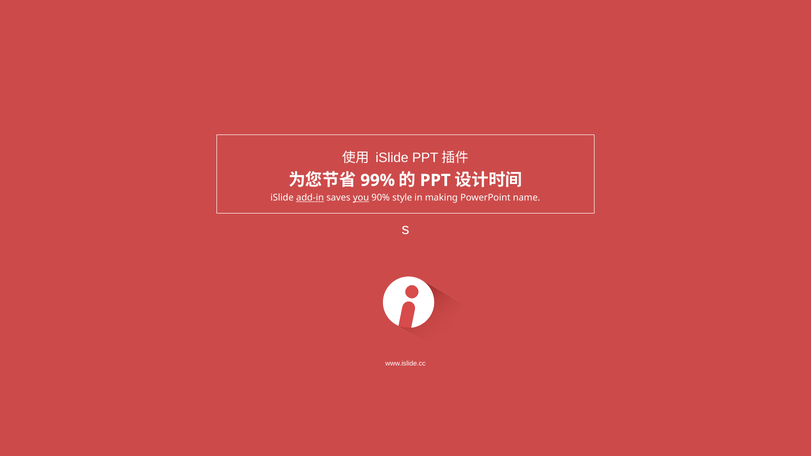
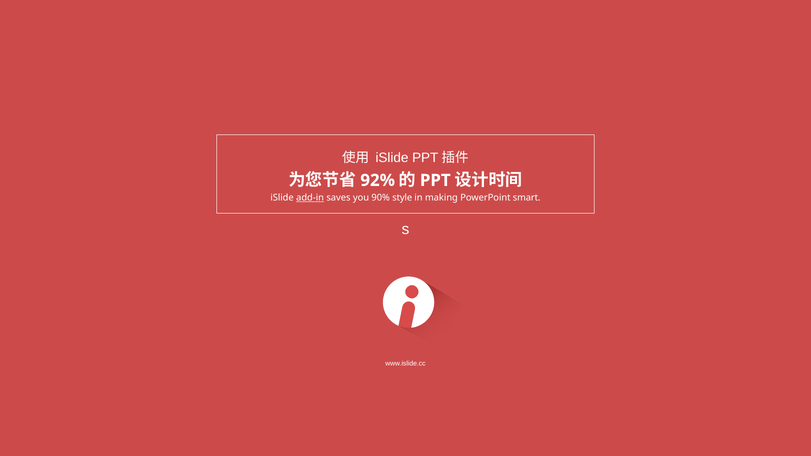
99%: 99% -> 92% (378, 180)
you underline: present -> none (361, 198)
name: name -> smart (527, 198)
